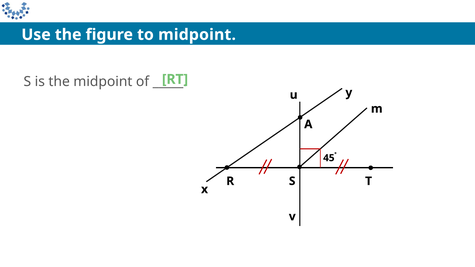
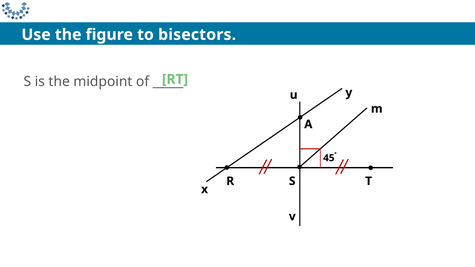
to midpoint: midpoint -> bisectors (197, 35)
